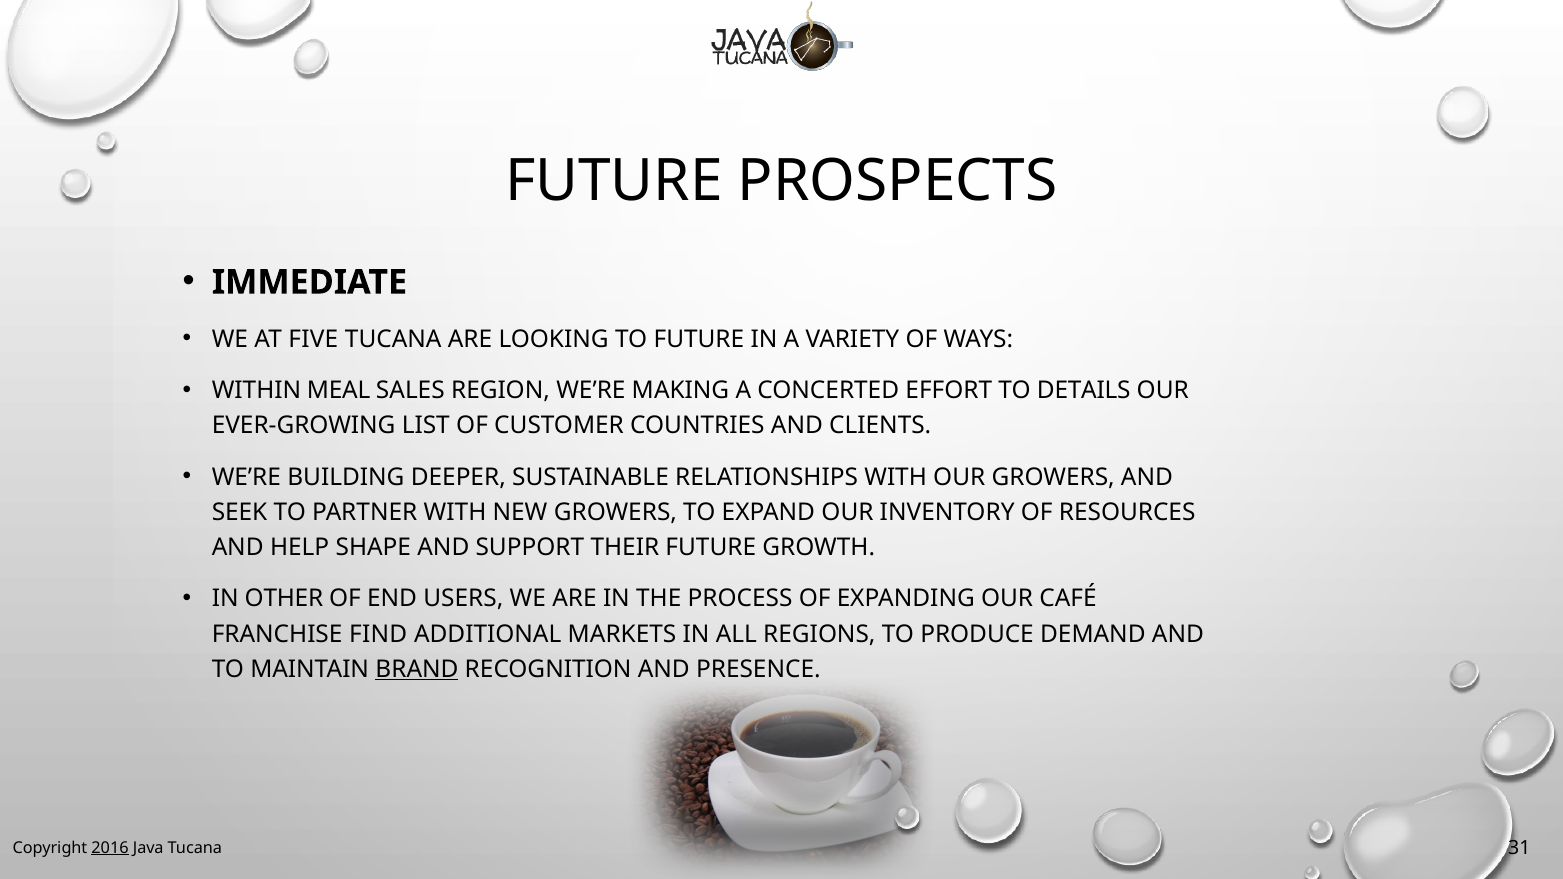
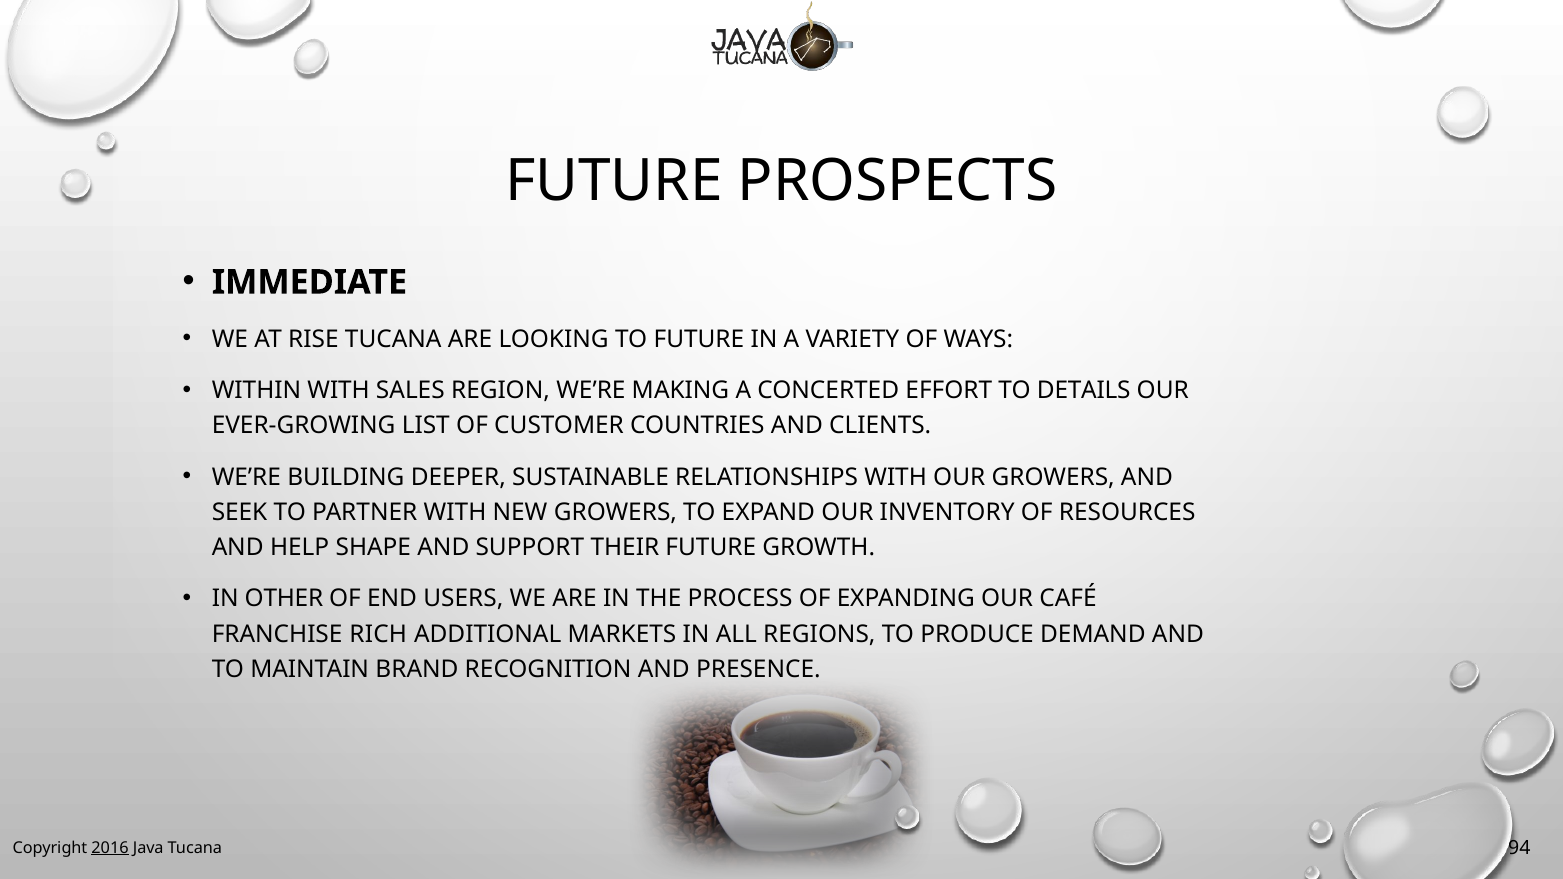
FIVE: FIVE -> RISE (313, 339)
WITHIN MEAL: MEAL -> WITH (339, 391)
FIND: FIND -> RICH (378, 634)
BRAND underline: present -> none (417, 669)
31: 31 -> 94 (1519, 848)
